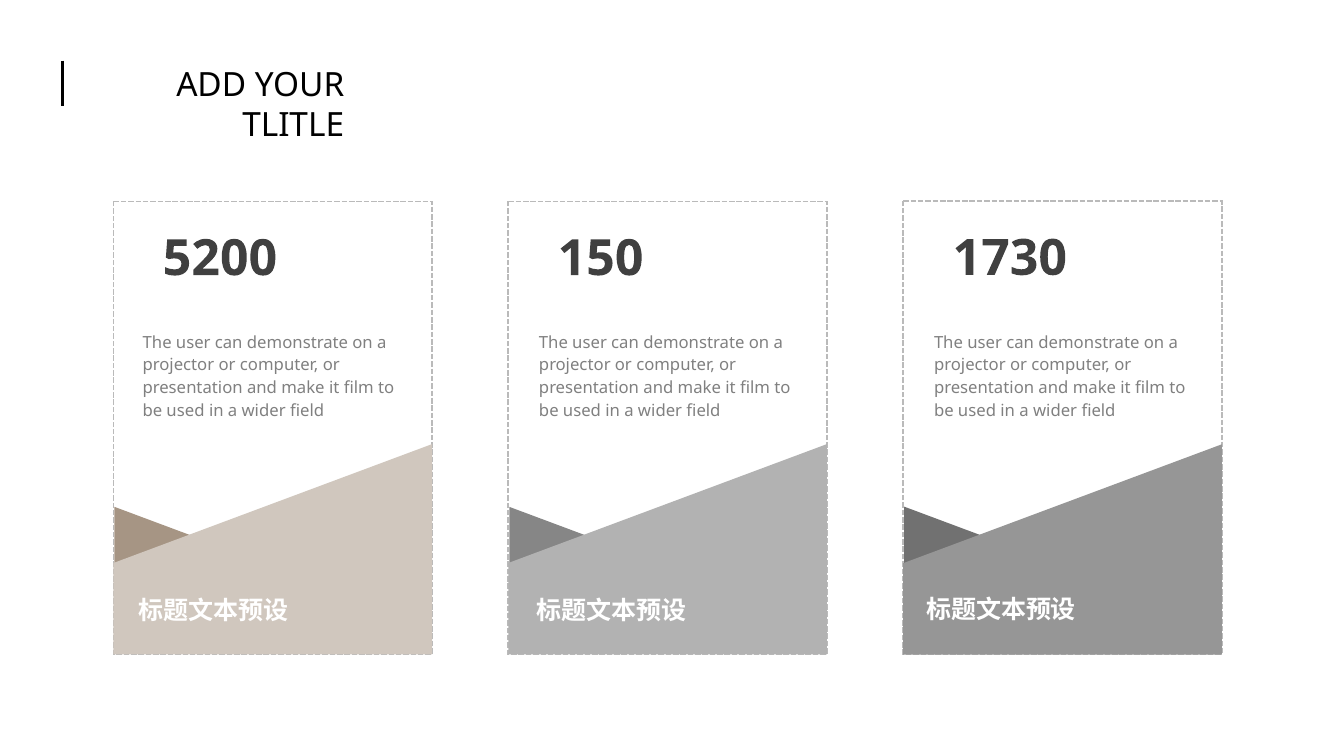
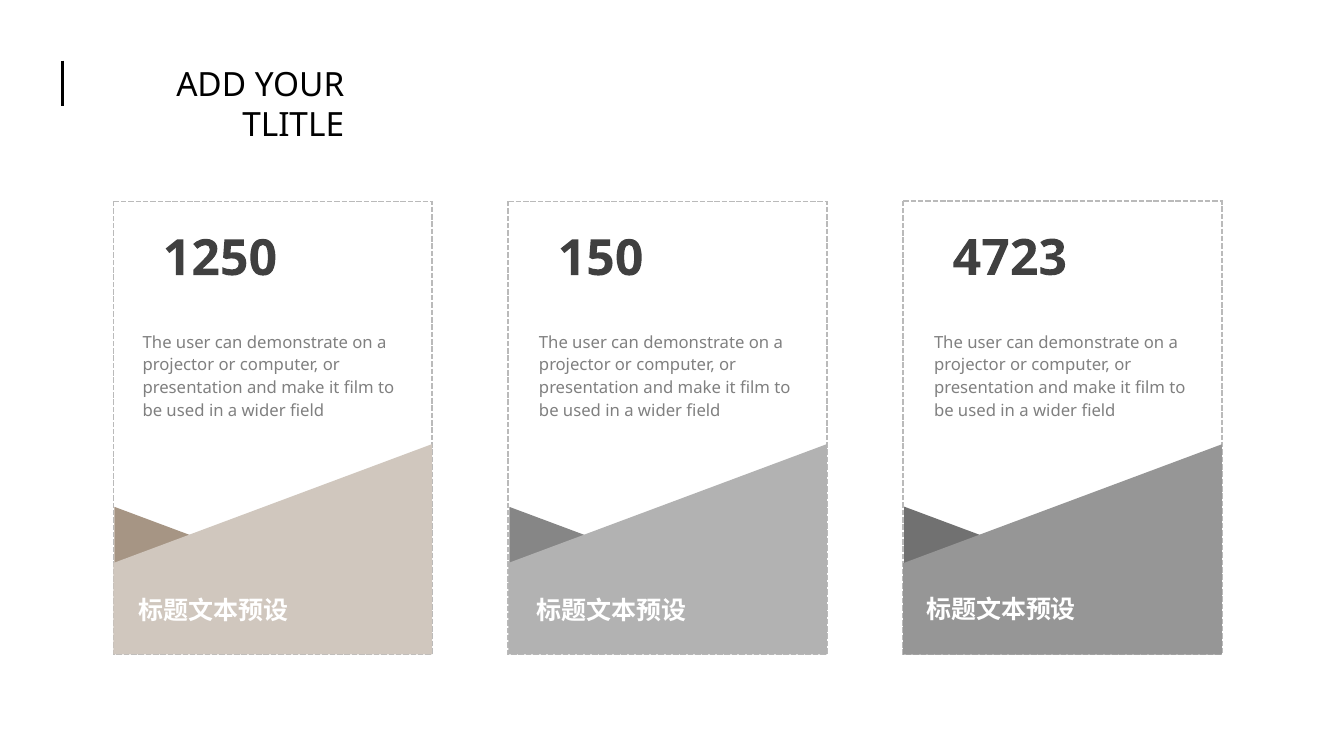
1730: 1730 -> 4723 (1010, 258)
5200: 5200 -> 1250 (220, 259)
